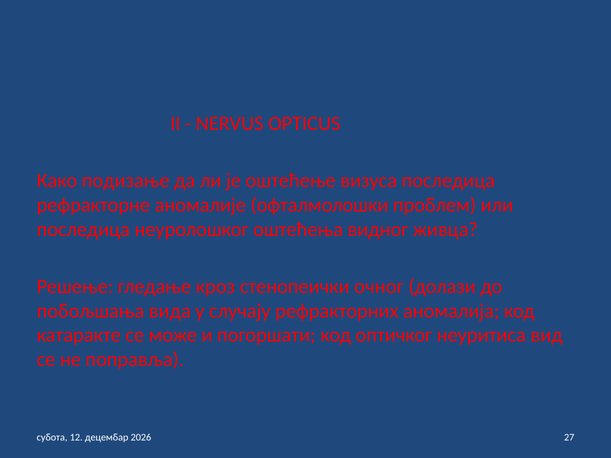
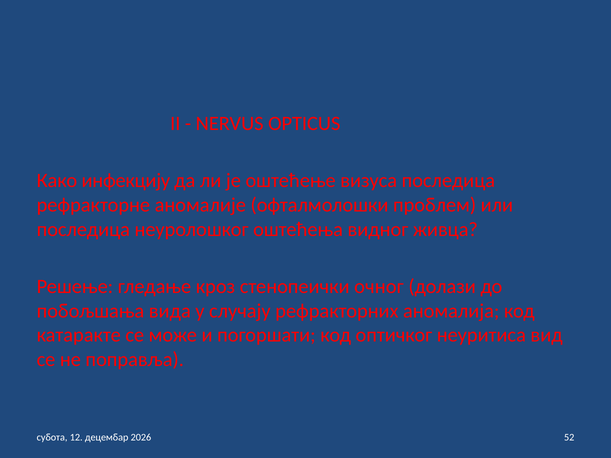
подизање: подизање -> инфекцију (126, 181)
27: 27 -> 52 (569, 438)
